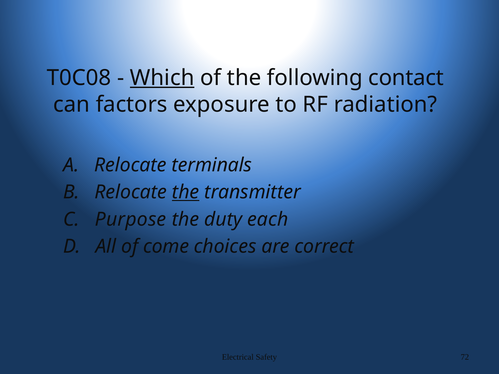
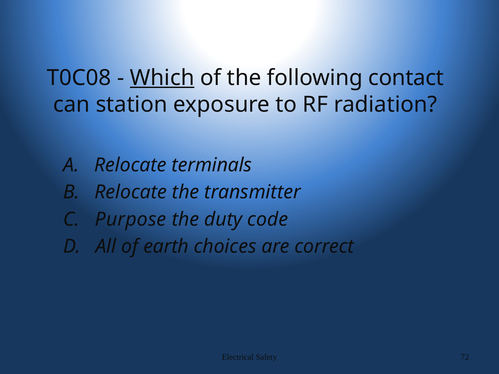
factors: factors -> station (132, 104)
the underline: present -> none (186, 192)
each: each -> code (268, 219)
come: come -> earth (166, 247)
